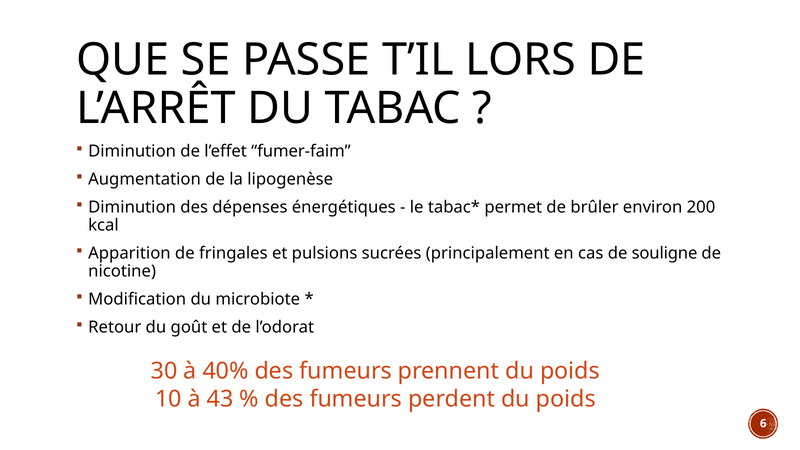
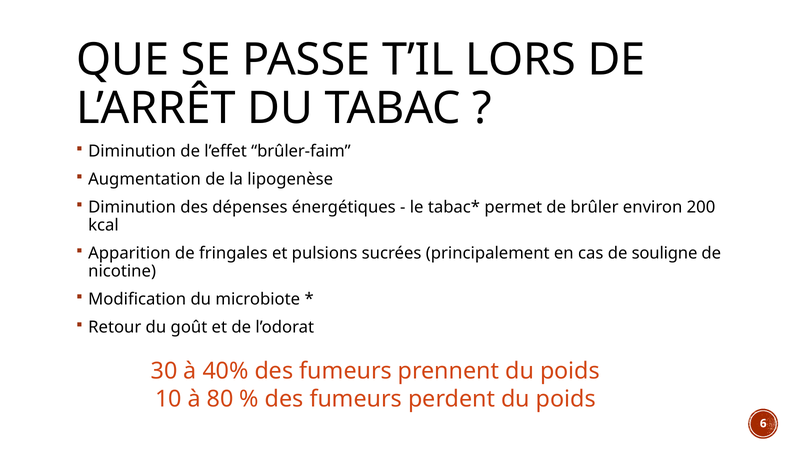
fumer-faim: fumer-faim -> brûler-faim (301, 151)
43: 43 -> 80 (220, 399)
